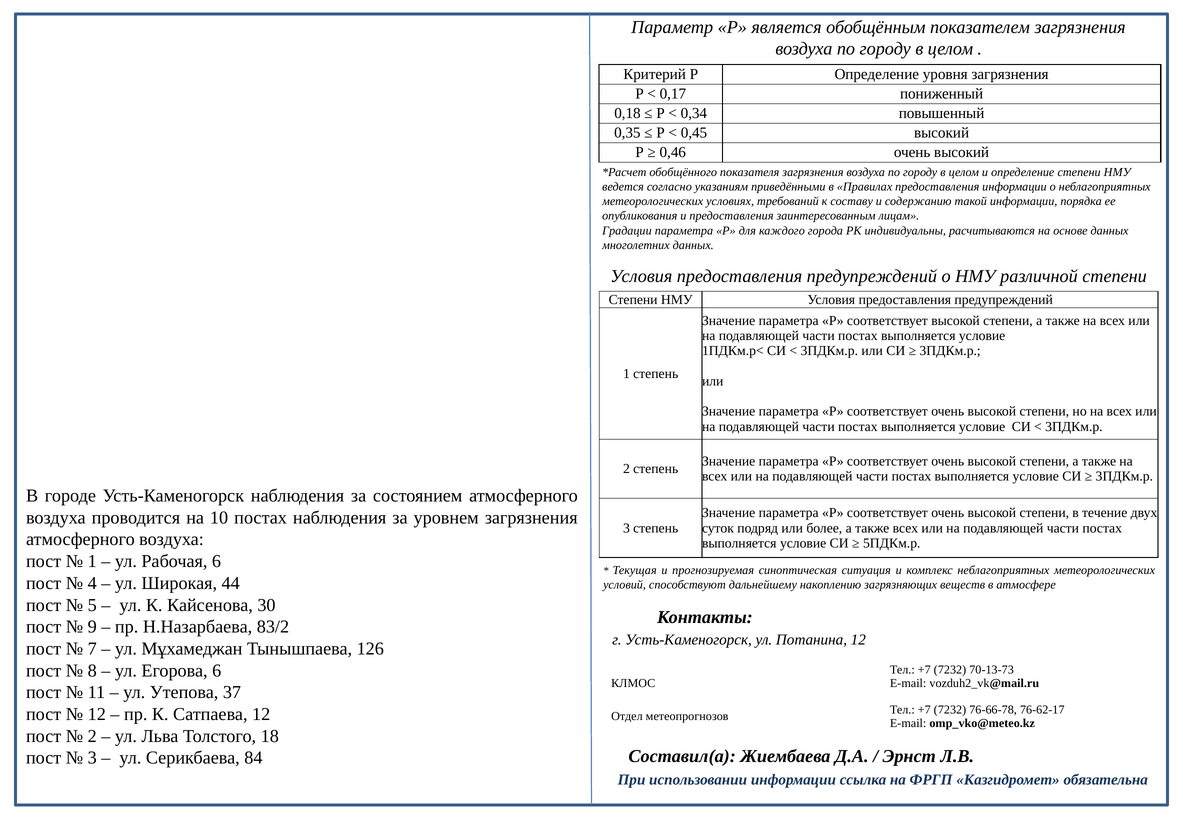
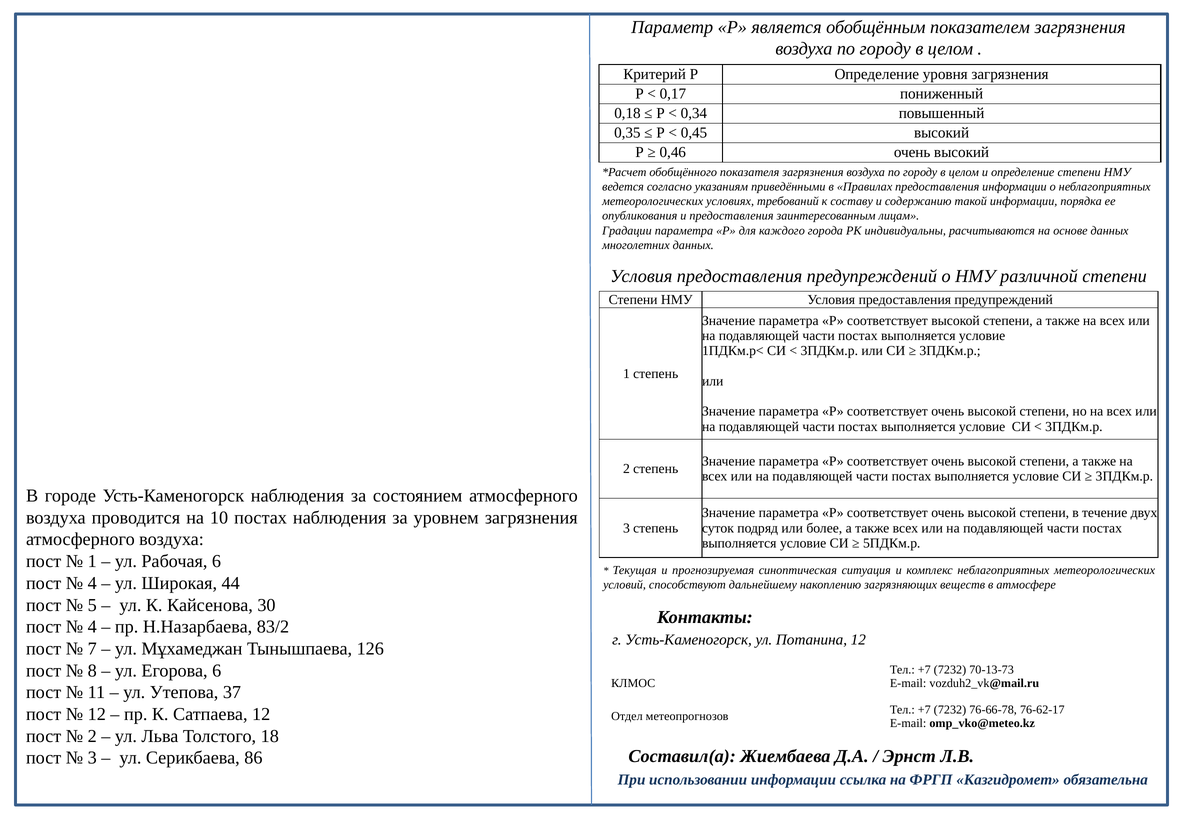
9: 9 -> 4 (92, 627)
84: 84 -> 86 (253, 758)
